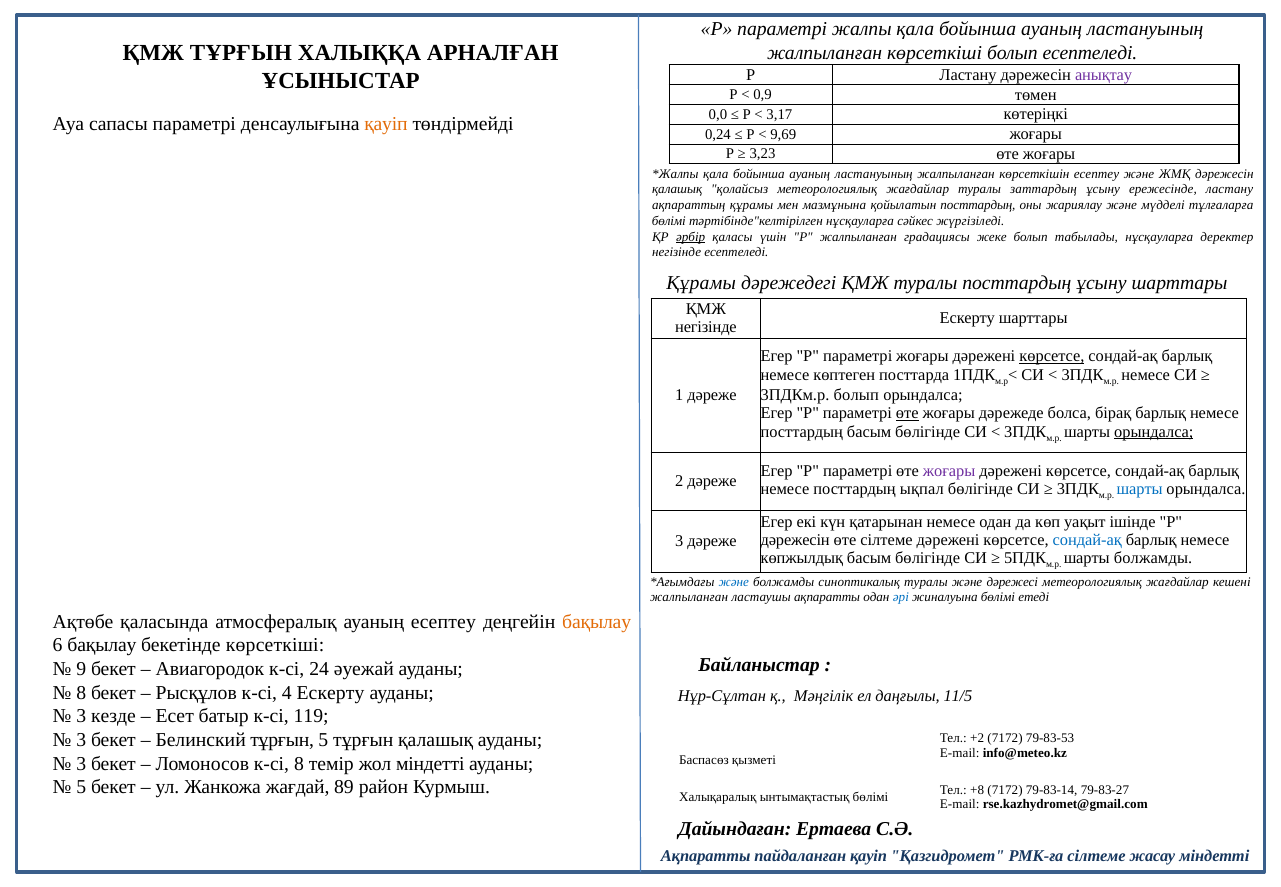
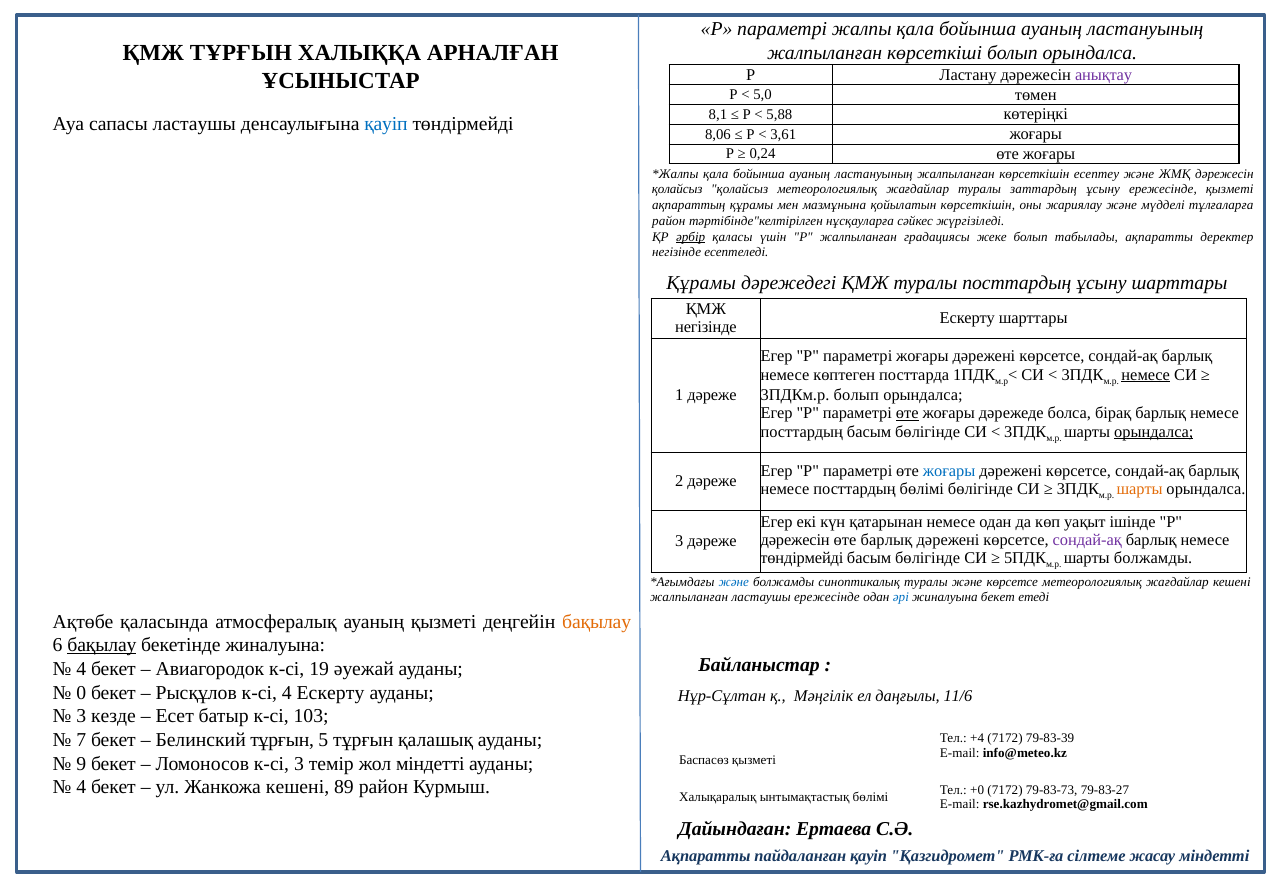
көрсеткіші болып есептеледі: есептеледі -> орындалса (1090, 53)
0,9: 0,9 -> 5,0 (763, 95)
0,0: 0,0 -> 8,1 (718, 114)
3,17: 3,17 -> 5,88 (779, 114)
сапасы параметрі: параметрі -> ластаушы (194, 124)
қауіп colour: orange -> blue (386, 124)
0,24: 0,24 -> 8,06 (718, 134)
9,69: 9,69 -> 3,61 (783, 134)
3,23: 3,23 -> 0,24 (762, 154)
қалашық: қалашық -> қолайсыз (677, 190)
ережесінде ластану: ластану -> қызметі (1230, 190)
қойылатын посттардың: посттардың -> көрсеткішін (978, 205)
бөлімі: бөлімі -> район (669, 221)
табылады нұсқауларға: нұсқауларға -> ақпаратты (1159, 237)
көрсетсе underline: present -> none (1052, 356)
немесе underline: none -> present (1146, 375)
жоғары colour: purple -> blue (949, 471)
посттардың ықпал: ықпал -> бөлімі (922, 489)
шарты colour: blue -> orange (1140, 489)
өте сілтеме: сілтеме -> барлық (886, 540)
сондай-ақ colour: blue -> purple (1087, 540)
көпжылдық: көпжылдық -> төндірмейді (802, 558)
және дәрежесі: дәрежесі -> көрсетсе (1012, 582)
ластаушы ақпаратты: ақпаратты -> ережесінде (827, 597)
жиналуына бөлімі: бөлімі -> бекет (998, 597)
ауаның есептеу: есептеу -> қызметі (444, 622)
бақылау underline: none -> present (102, 645)
бекетінде көрсеткіші: көрсеткіші -> жиналуына (275, 645)
9: 9 -> 4 (81, 669)
24: 24 -> 19 (319, 669)
8: 8 -> 0 (81, 692)
11/5: 11/5 -> 11/6 (958, 696)
119: 119 -> 103 (311, 716)
3: 3 -> 7 (81, 740)
+2: +2 -> +4 (977, 738)
79-83-53: 79-83-53 -> 79-83-39 (1050, 738)
3: 3 -> 9 (81, 763)
к-сі 8: 8 -> 3 (299, 763)
5: 5 -> 4 (81, 787)
Жанкожа жағдай: жағдай -> кешені (298, 787)
+8: +8 -> +0 (977, 790)
79-83-14: 79-83-14 -> 79-83-73 (1052, 790)
